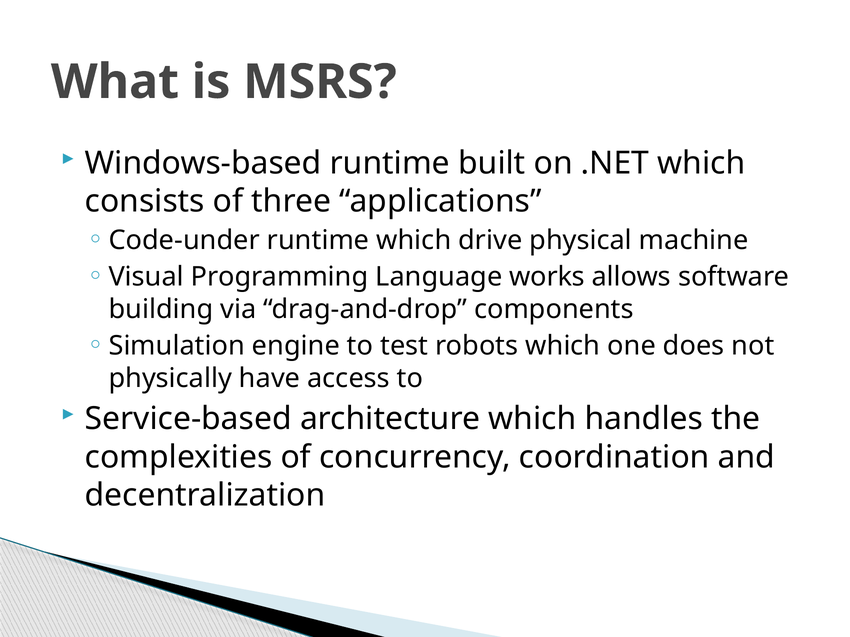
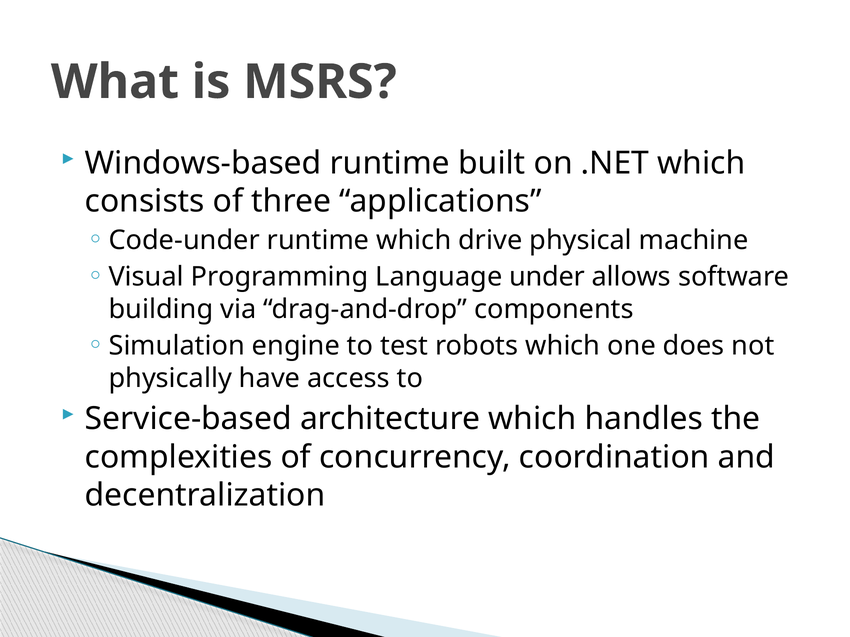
works: works -> under (547, 277)
